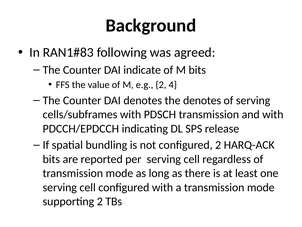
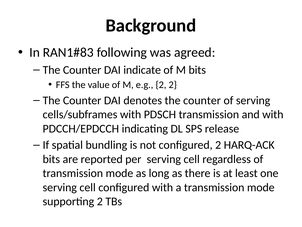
2 4: 4 -> 2 (173, 85)
denotes the denotes: denotes -> counter (202, 100)
